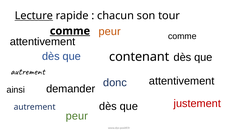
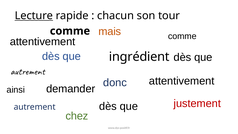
peur: peur -> mais (110, 31)
comme underline: present -> none (70, 31)
contenant: contenant -> ingrédient (139, 57)
peur: peur -> chez (77, 116)
